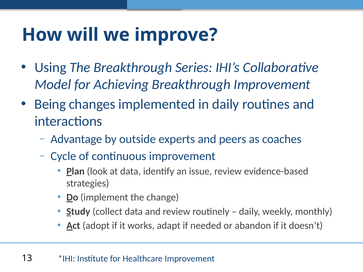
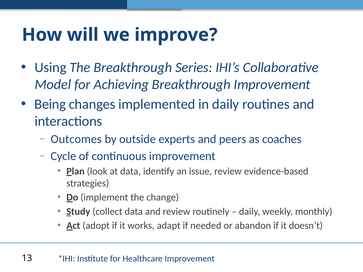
Advantage: Advantage -> Outcomes (76, 139)
